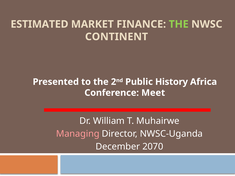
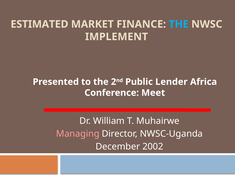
THE colour: light green -> light blue (179, 24)
CONTINENT: CONTINENT -> IMPLEMENT (117, 37)
History: History -> Lender (171, 82)
2070: 2070 -> 2002 (153, 147)
